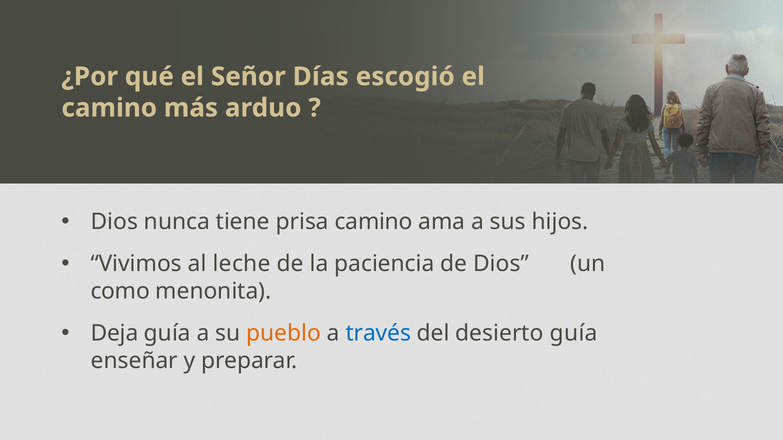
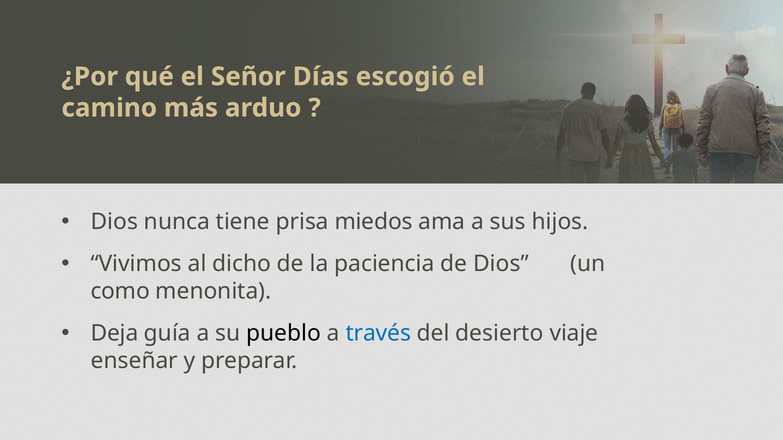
prisa camino: camino -> miedos (374, 222)
leche: leche -> dicho (242, 264)
pueblo colour: orange -> black (284, 334)
desierto guía: guía -> viaje (574, 334)
